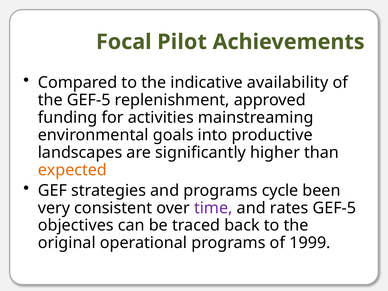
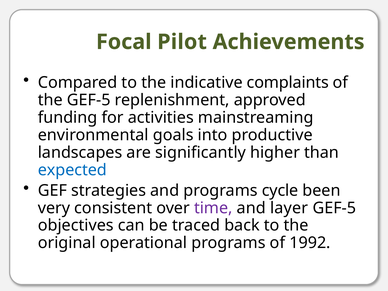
availability: availability -> complaints (288, 83)
expected colour: orange -> blue (72, 170)
rates: rates -> layer (289, 208)
1999: 1999 -> 1992 (310, 243)
